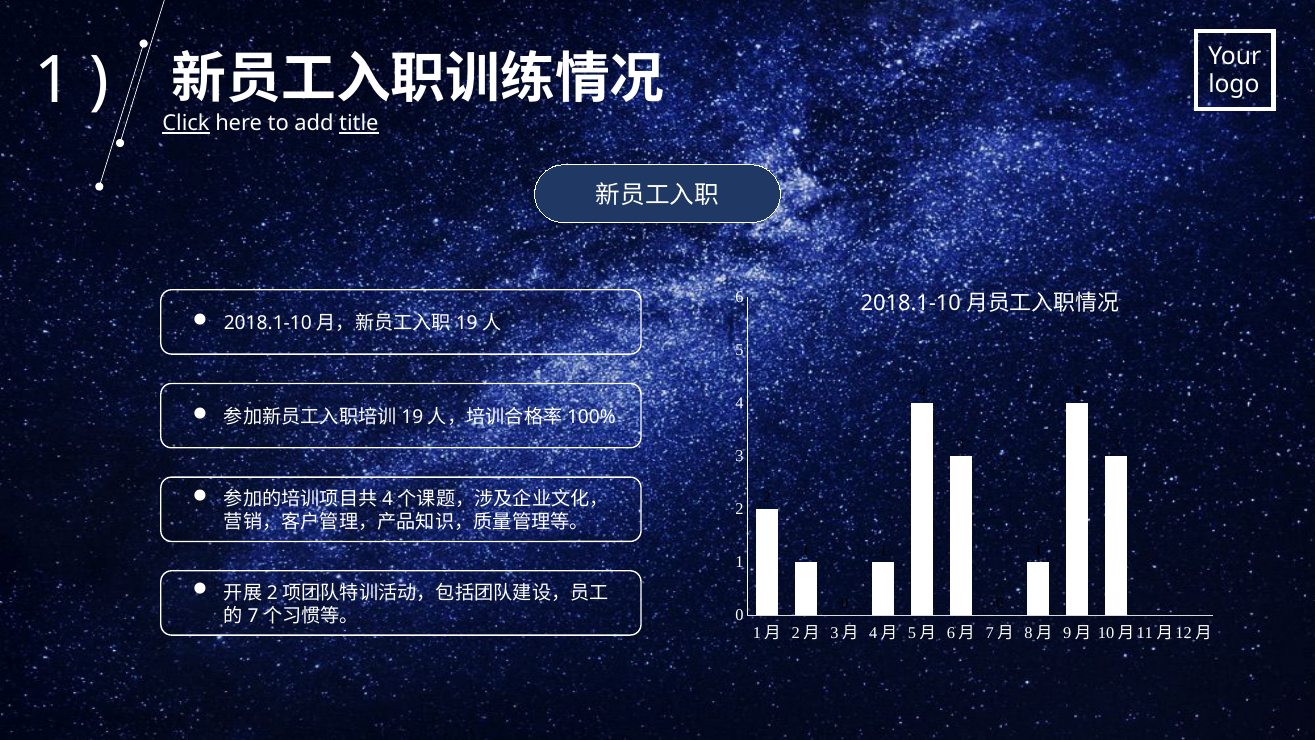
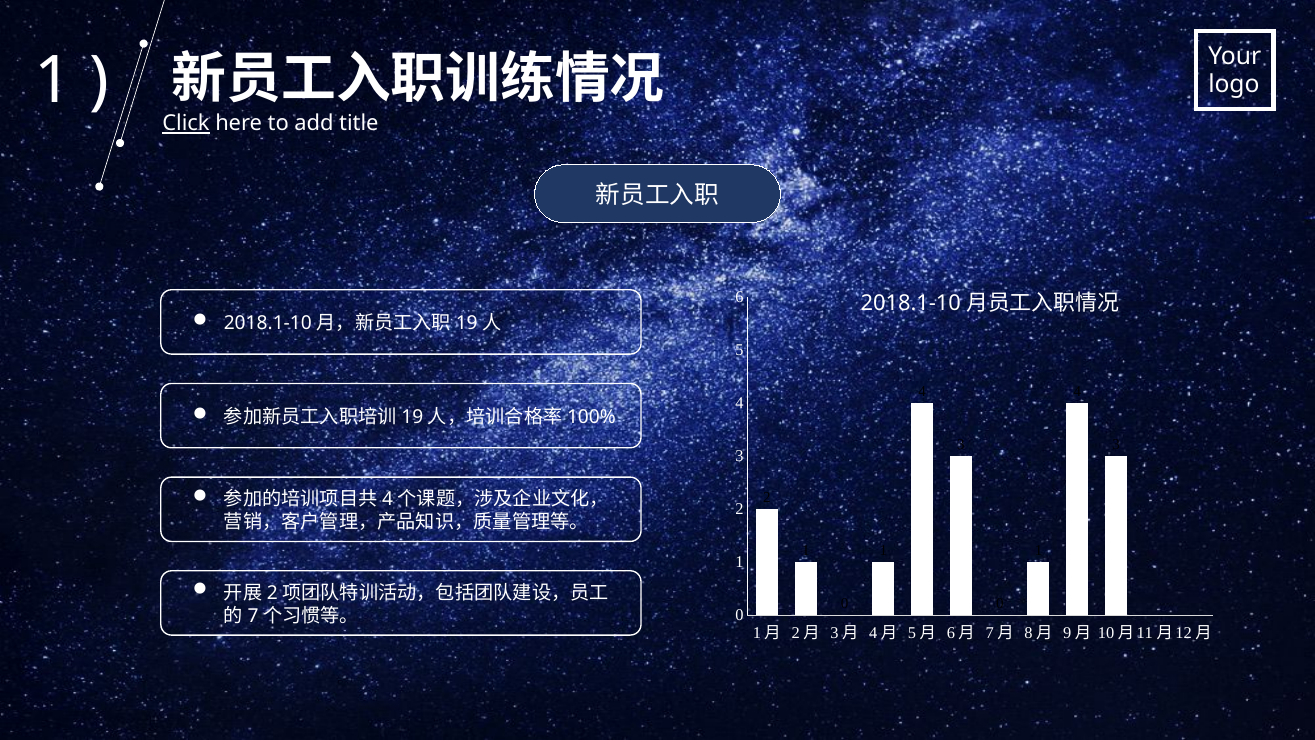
title underline: present -> none (359, 124)
